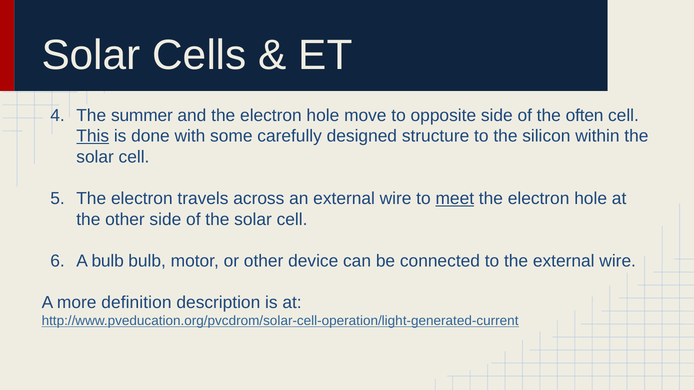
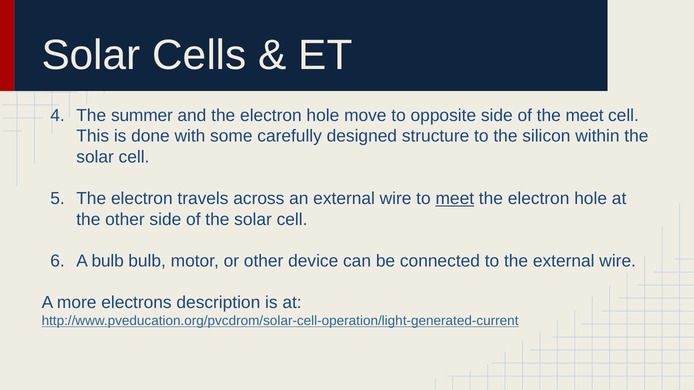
the often: often -> meet (585, 116)
This underline: present -> none (93, 136)
definition: definition -> electrons (136, 303)
